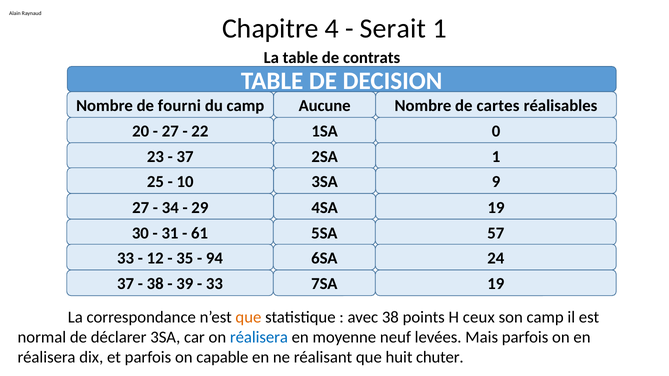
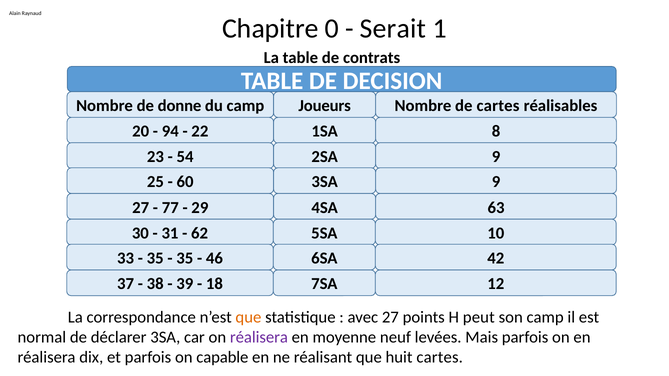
4: 4 -> 0 (332, 29)
fourni: fourni -> donne (180, 106)
Aucune: Aucune -> Joueurs (325, 106)
27: 27 -> 94 (170, 132)
0: 0 -> 8 (496, 132)
37: 37 -> 54 (185, 157)
2SA 1: 1 -> 9 (496, 157)
10: 10 -> 60 (185, 182)
34: 34 -> 77 (170, 208)
4SA 19: 19 -> 63 (496, 208)
61: 61 -> 62 (200, 233)
57: 57 -> 10 (496, 233)
12: 12 -> 35 (155, 258)
94: 94 -> 46 (214, 258)
24: 24 -> 42 (496, 258)
33: 33 -> 18 (214, 284)
7SA 19: 19 -> 12 (496, 284)
avec 38: 38 -> 27 (390, 317)
ceux: ceux -> peut (479, 317)
réalisera colour: blue -> purple (259, 337)
huit chuter: chuter -> cartes (440, 357)
